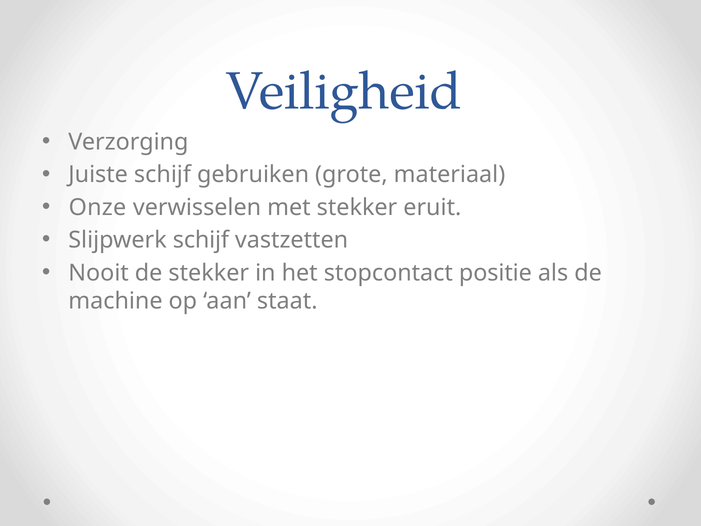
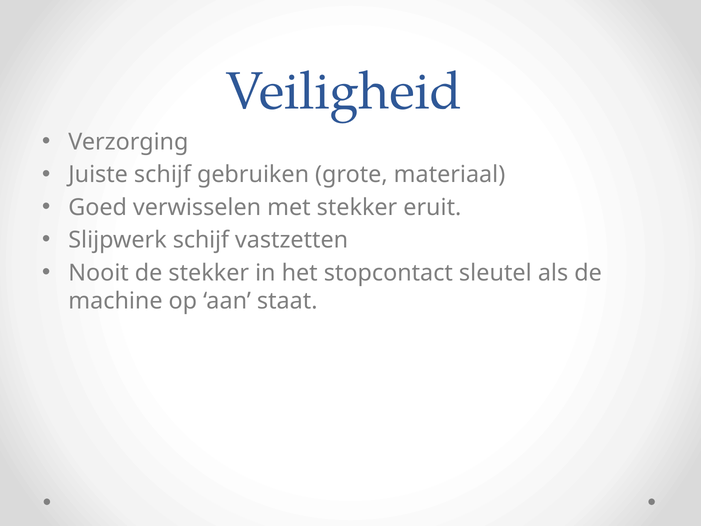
Onze: Onze -> Goed (98, 207)
positie: positie -> sleutel (495, 273)
